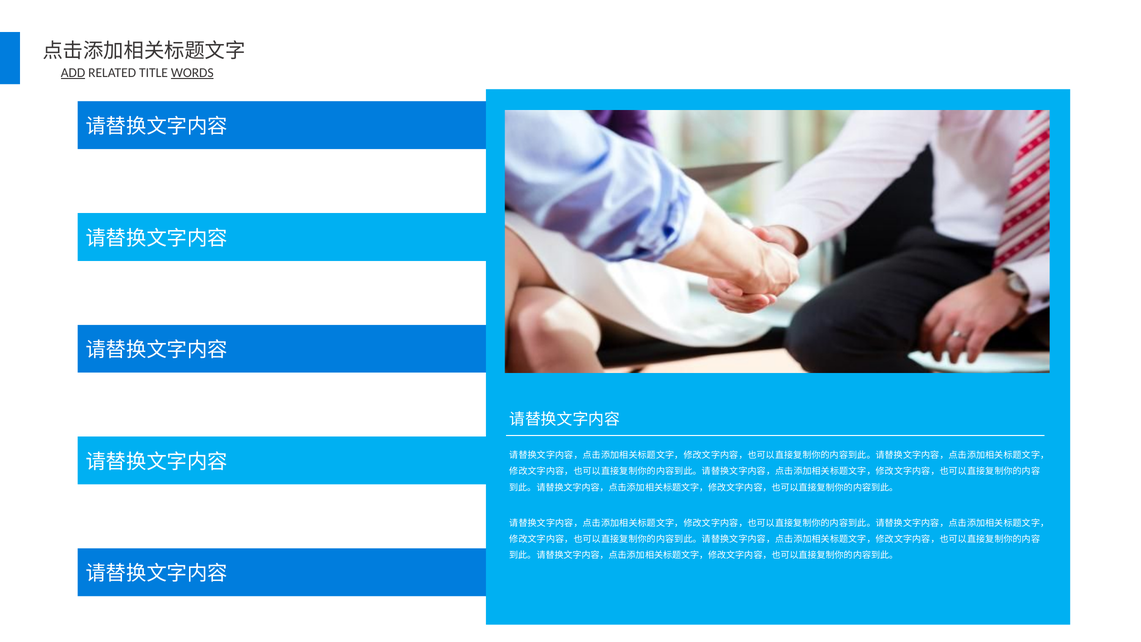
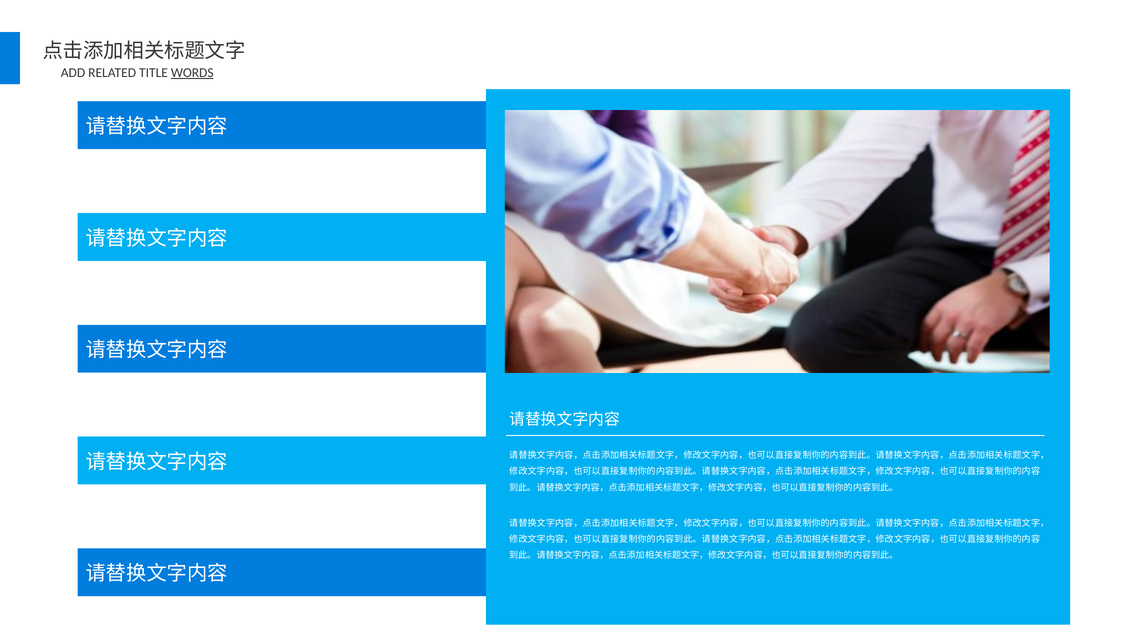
ADD underline: present -> none (73, 73)
